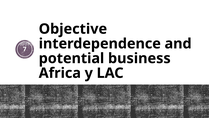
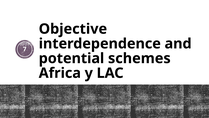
business: business -> schemes (139, 58)
